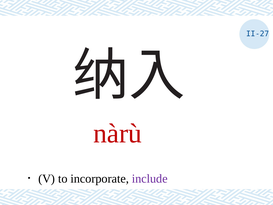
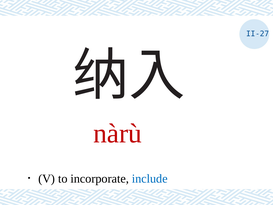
include colour: purple -> blue (150, 178)
